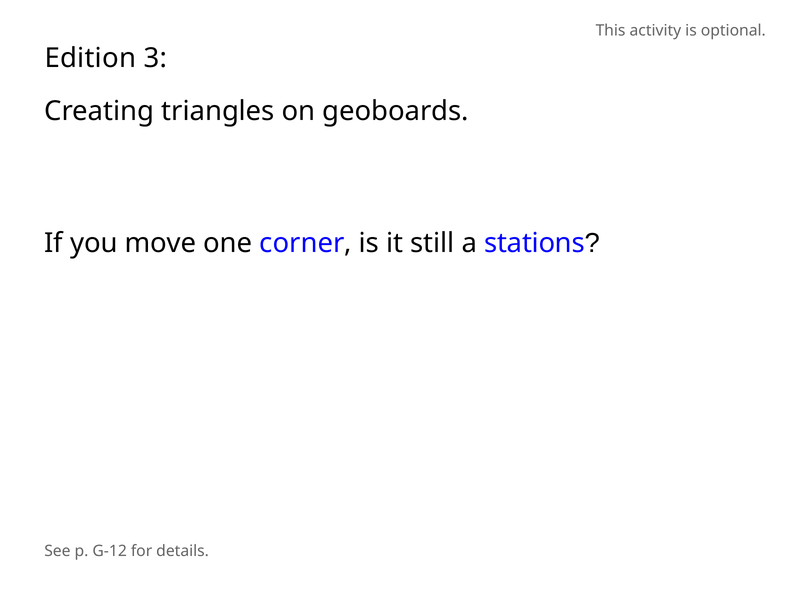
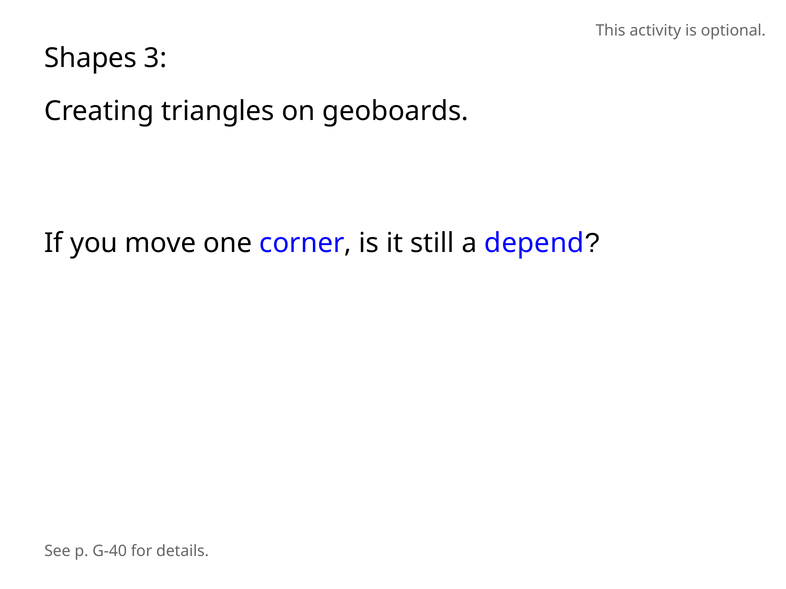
Edition: Edition -> Shapes (91, 58)
stations: stations -> depend (534, 243)
G-12: G-12 -> G-40 (110, 551)
